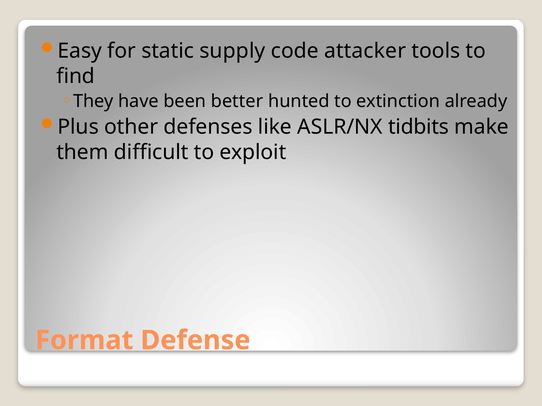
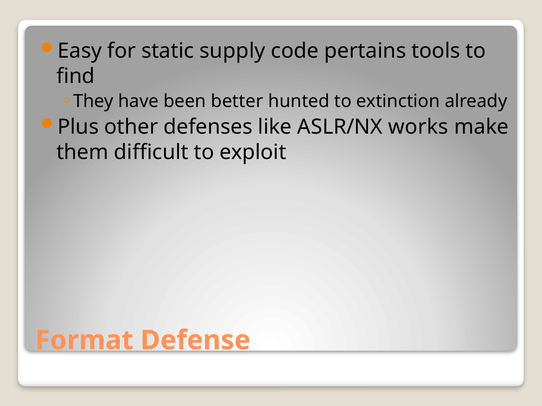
attacker: attacker -> pertains (365, 51)
tidbits: tidbits -> works (418, 127)
